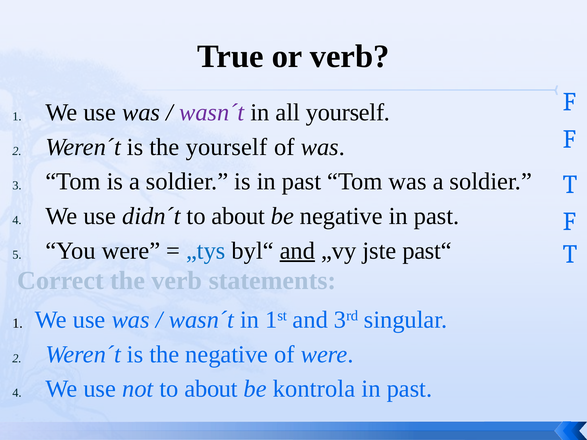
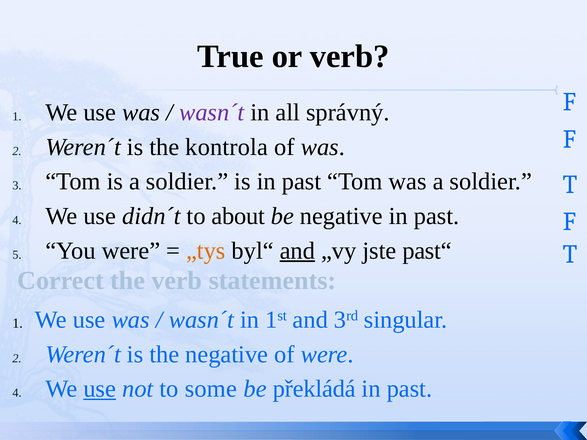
all yourself: yourself -> správný (348, 113)
the yourself: yourself -> kontrola (227, 147)
„tys colour: blue -> orange (206, 251)
use underline: none -> present (100, 389)
not to about: about -> some (211, 389)
kontrola: kontrola -> překládá (314, 389)
